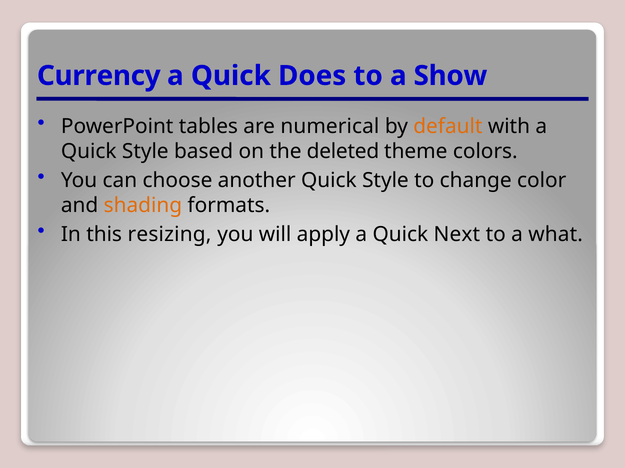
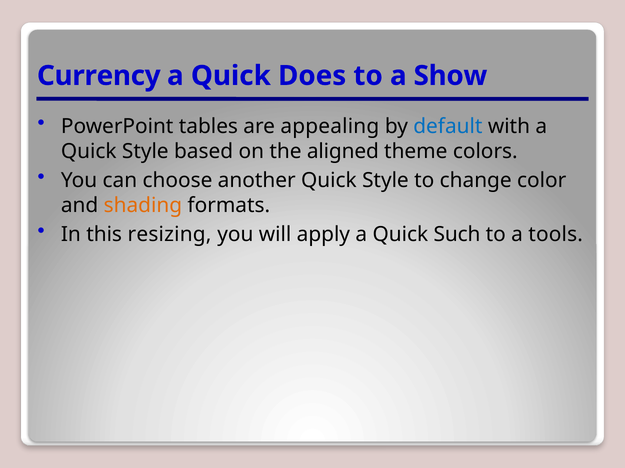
numerical: numerical -> appealing (330, 126)
default colour: orange -> blue (448, 126)
deleted: deleted -> aligned (343, 151)
Next: Next -> Such (457, 235)
what: what -> tools (556, 235)
